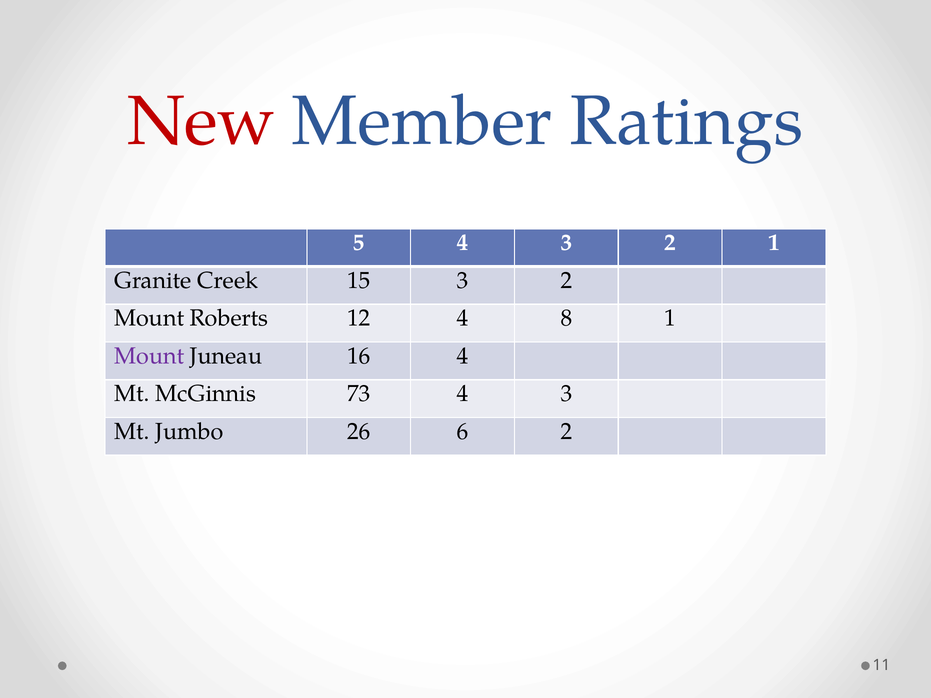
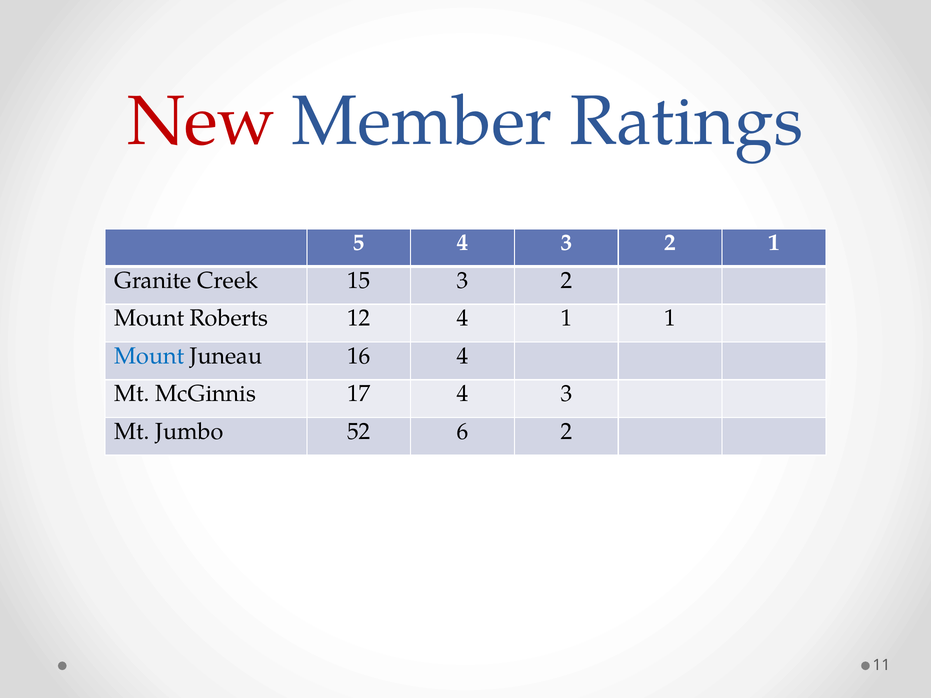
4 8: 8 -> 1 (566, 318)
Mount colour: purple -> blue (149, 356)
73: 73 -> 17 (359, 394)
26: 26 -> 52 (359, 432)
